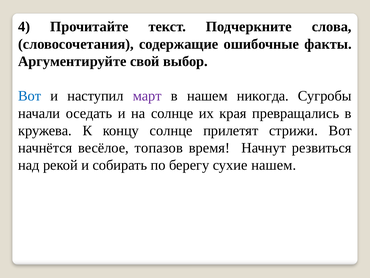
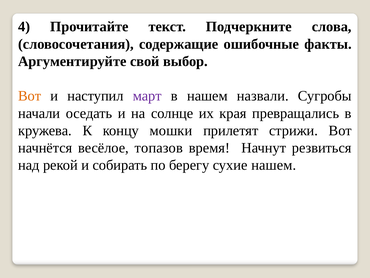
Вот colour: blue -> orange (30, 96)
никогда: никогда -> назвали (263, 96)
концу солнце: солнце -> мошки (171, 130)
